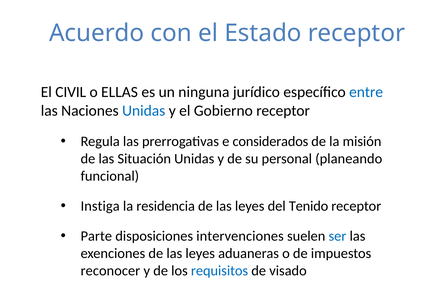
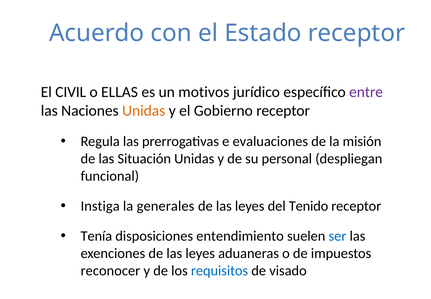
ninguna: ninguna -> motivos (204, 92)
entre colour: blue -> purple (366, 92)
Unidas colour: blue -> orange (144, 111)
considerados: considerados -> evaluaciones (270, 141)
planeando: planeando -> despliegan (349, 158)
residencia: residencia -> generales (166, 206)
Parte: Parte -> Tenía (96, 236)
intervenciones: intervenciones -> entendimiento (240, 236)
